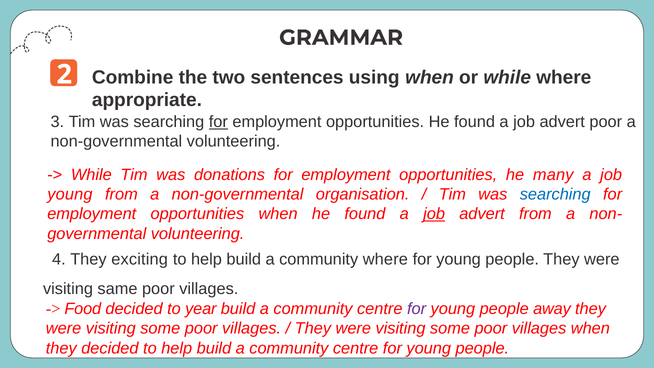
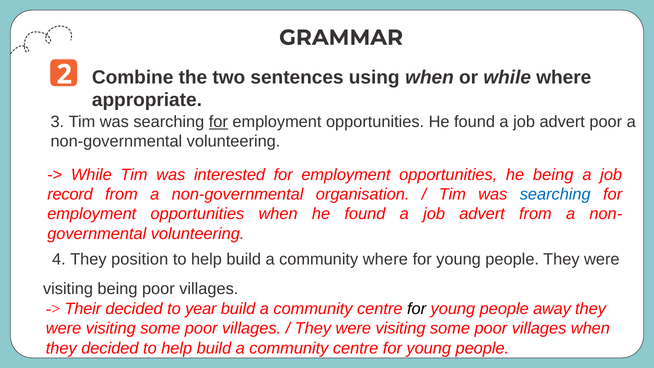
donations: donations -> interested (230, 175)
he many: many -> being (553, 175)
young: young -> record (70, 194)
job underline: present -> none (434, 214)
exciting: exciting -> position (140, 259)
visiting same: same -> being (117, 289)
Food: Food -> Their (83, 309)
for colour: purple -> black (417, 309)
